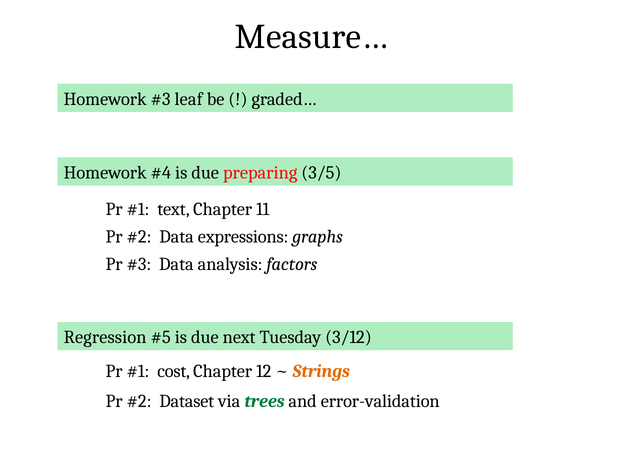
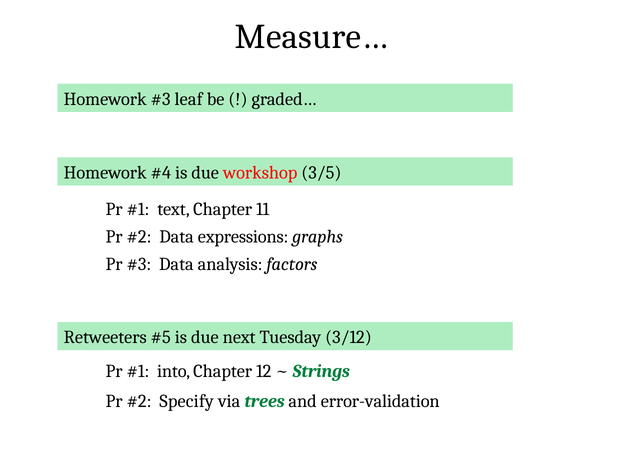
preparing: preparing -> workshop (260, 173)
Regression: Regression -> Retweeters (105, 337)
cost: cost -> into (174, 371)
Strings colour: orange -> green (321, 371)
Dataset: Dataset -> Specify (187, 401)
